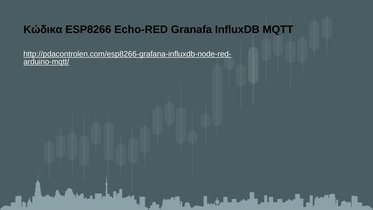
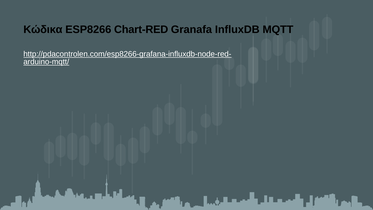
Echo-RED: Echo-RED -> Chart-RED (141, 30)
